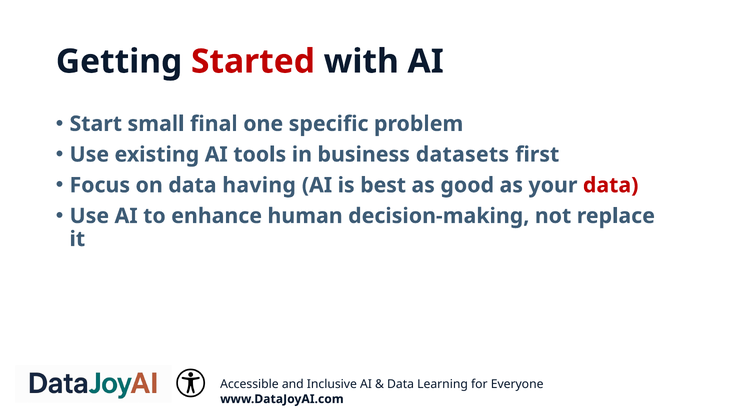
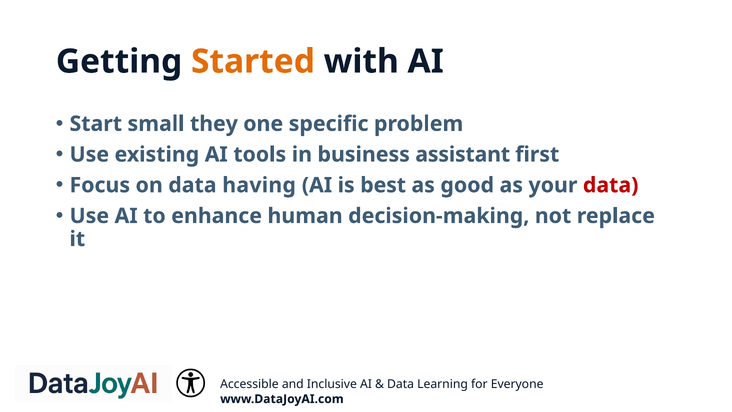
Started colour: red -> orange (253, 61)
final: final -> they (214, 124)
datasets: datasets -> assistant (463, 154)
